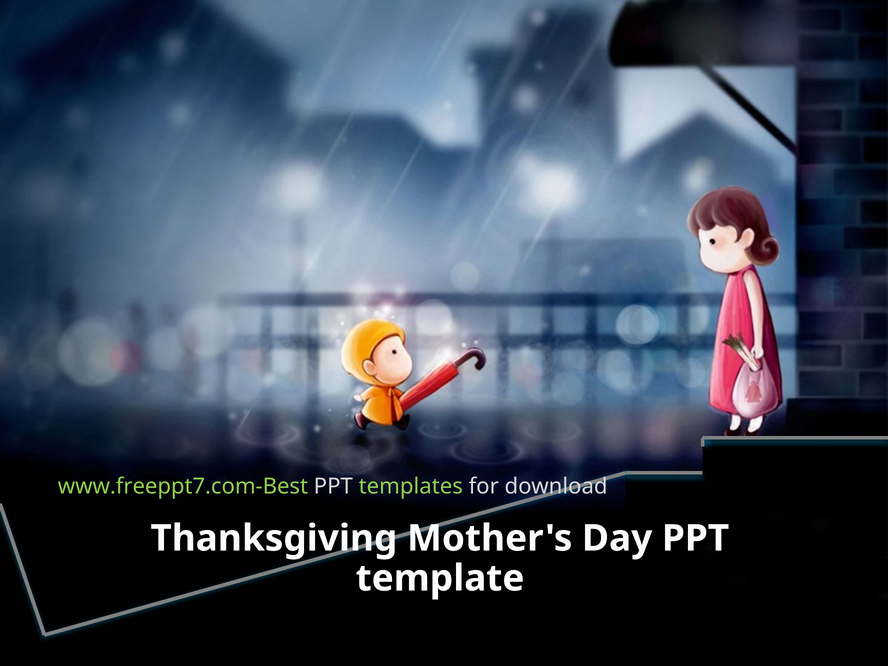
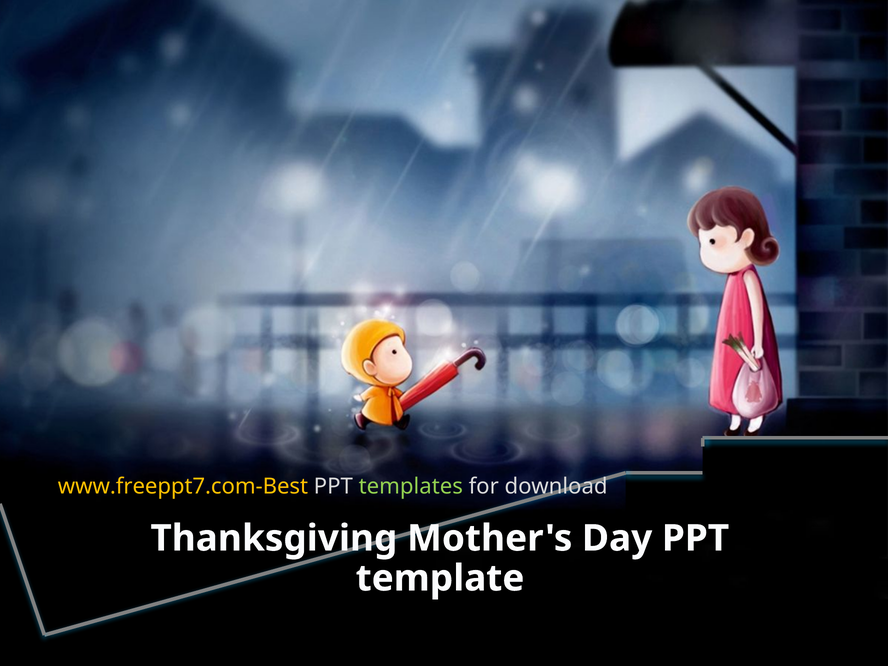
www.freeppt7.com-Best colour: light green -> yellow (183, 486)
